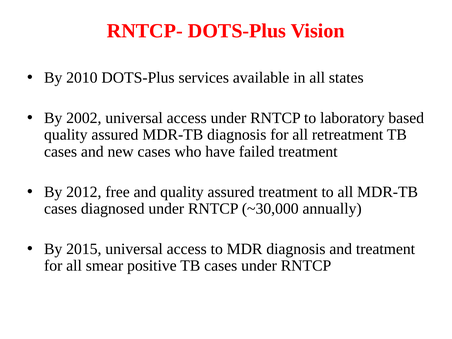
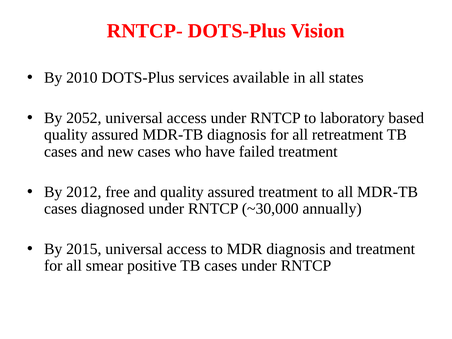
2002: 2002 -> 2052 (84, 118)
